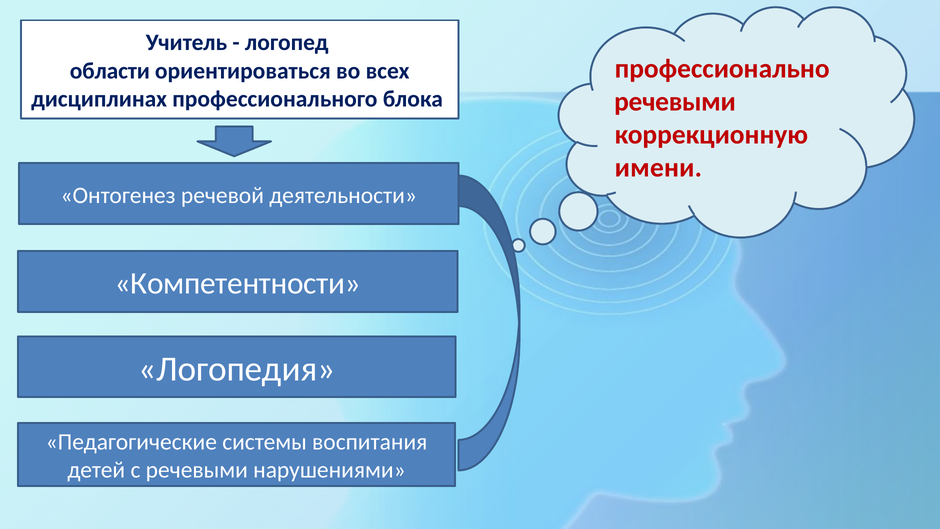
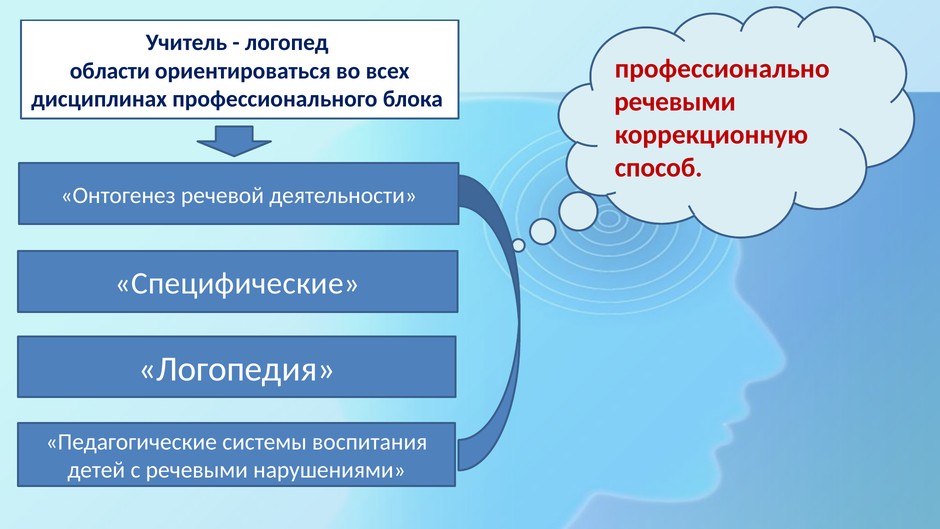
имени: имени -> способ (659, 167)
Компетентности: Компетентности -> Специфические (237, 283)
